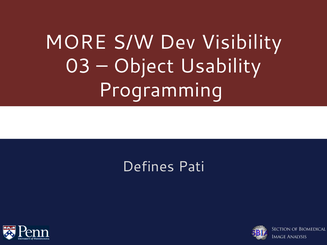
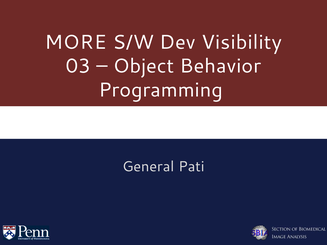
Usability: Usability -> Behavior (220, 66)
Defines: Defines -> General (148, 167)
